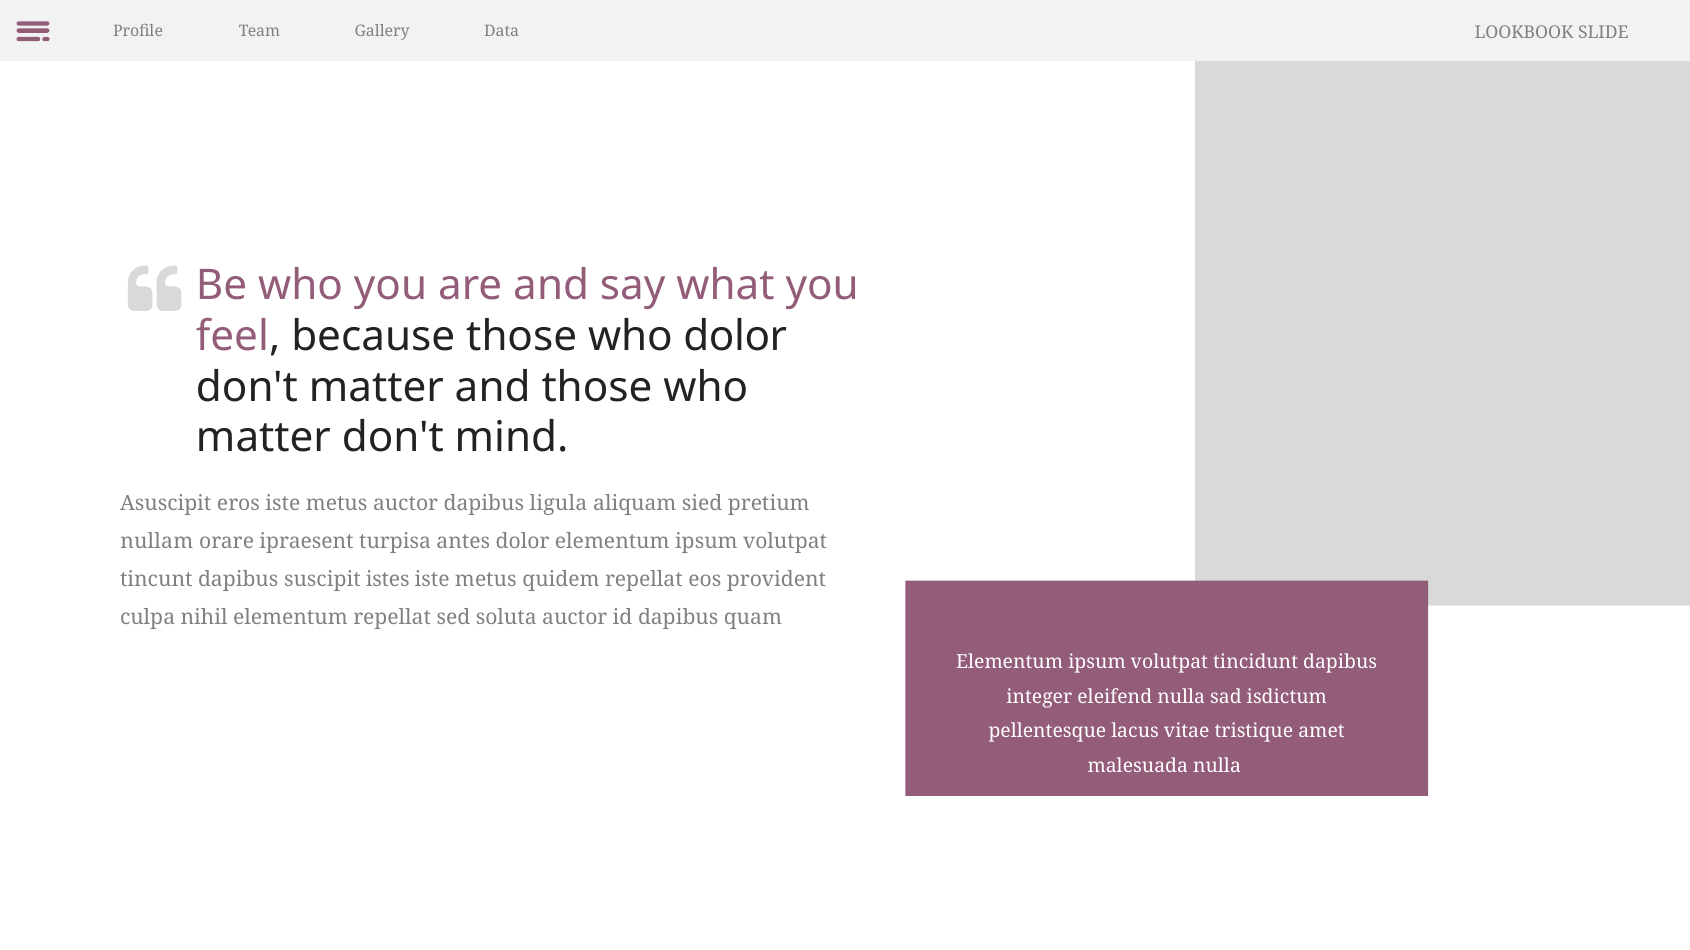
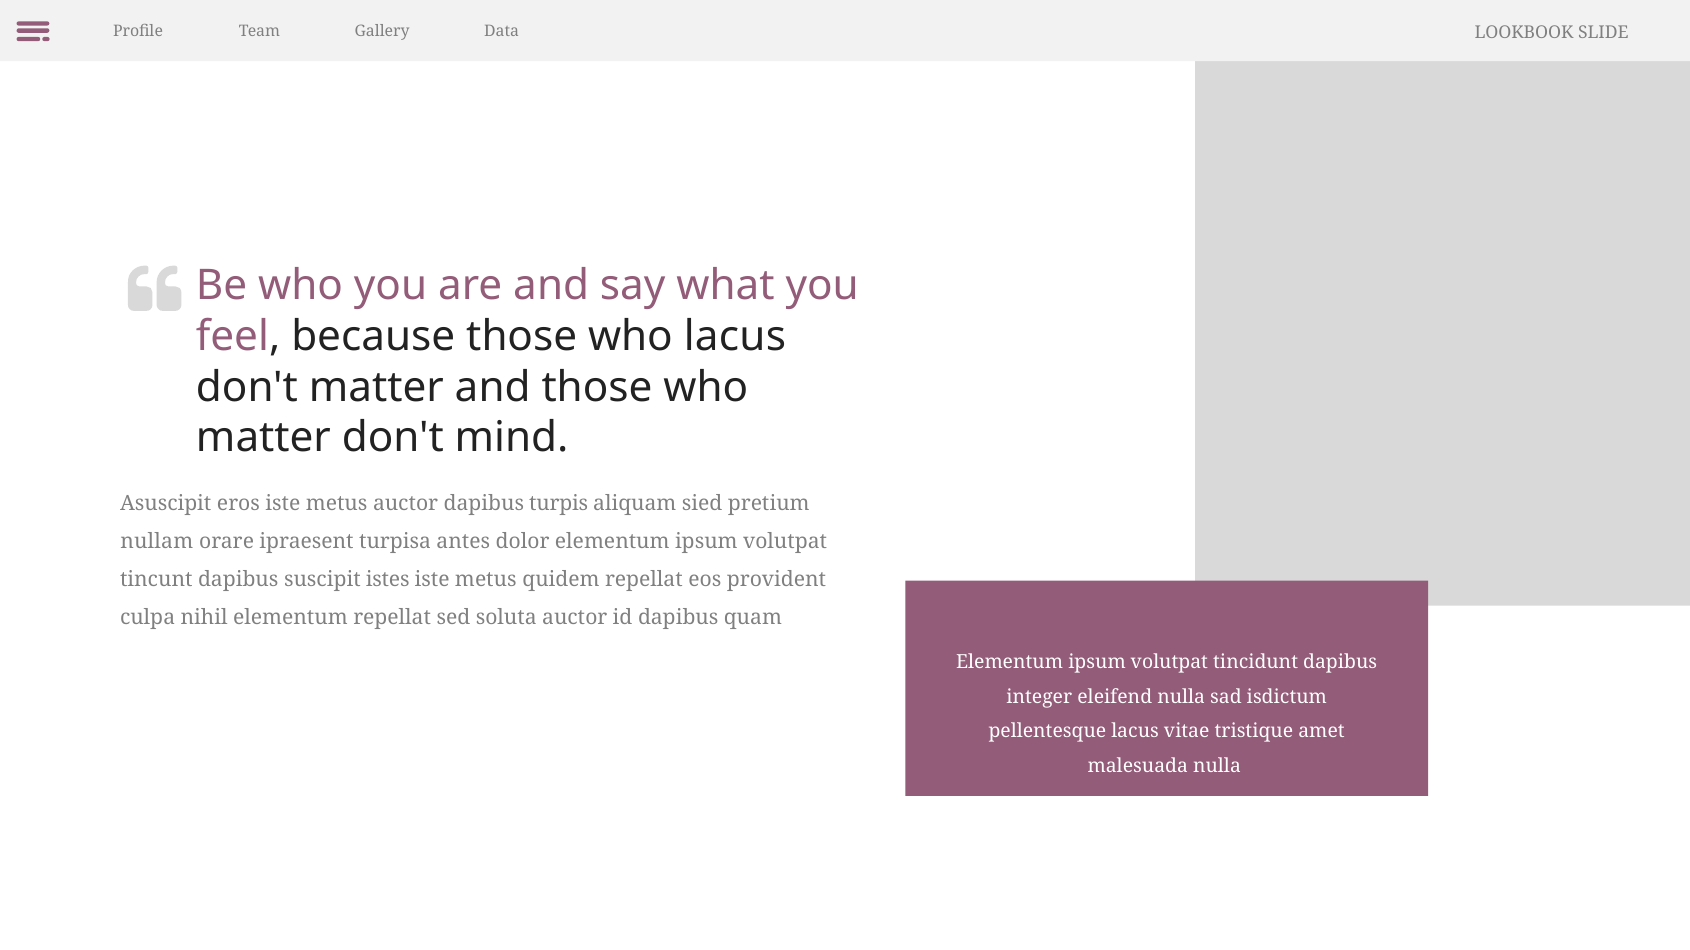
who dolor: dolor -> lacus (735, 337)
ligula: ligula -> turpis (559, 504)
